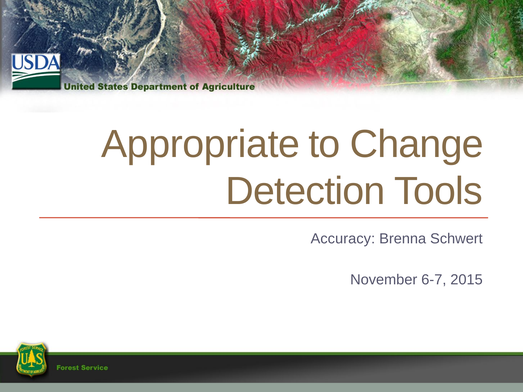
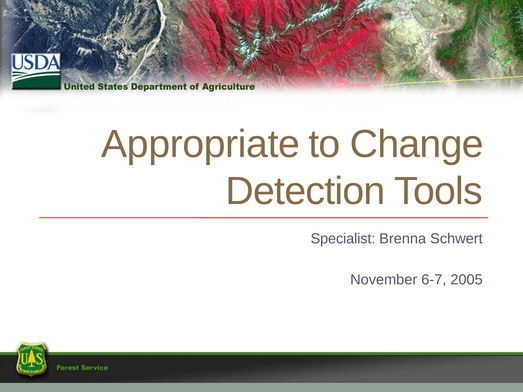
Accuracy: Accuracy -> Specialist (343, 239)
2015: 2015 -> 2005 (467, 280)
